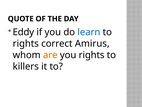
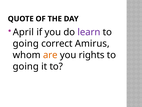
Eddy: Eddy -> April (23, 32)
learn colour: blue -> purple (89, 32)
rights: rights -> going (26, 43)
killers: killers -> going (26, 66)
